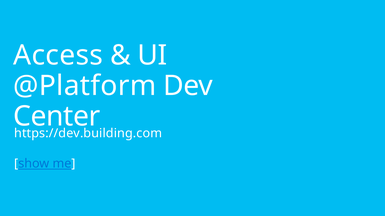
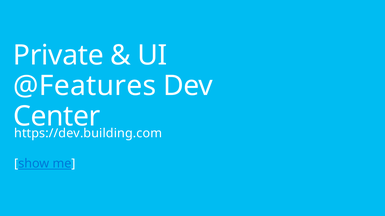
Access: Access -> Private (58, 55)
@Platform: @Platform -> @Features (85, 86)
